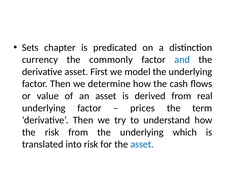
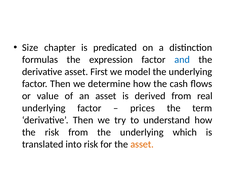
Sets: Sets -> Size (30, 47)
currency: currency -> formulas (40, 59)
commonly: commonly -> expression (111, 59)
asset colour: blue -> orange (142, 144)
